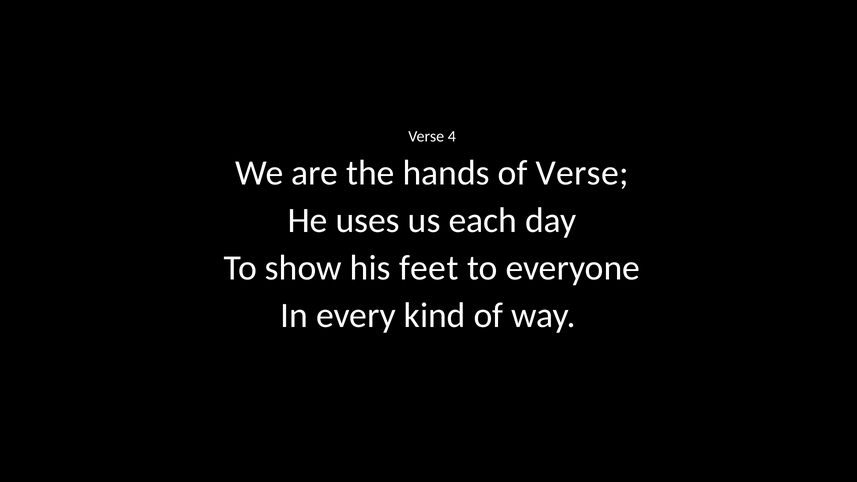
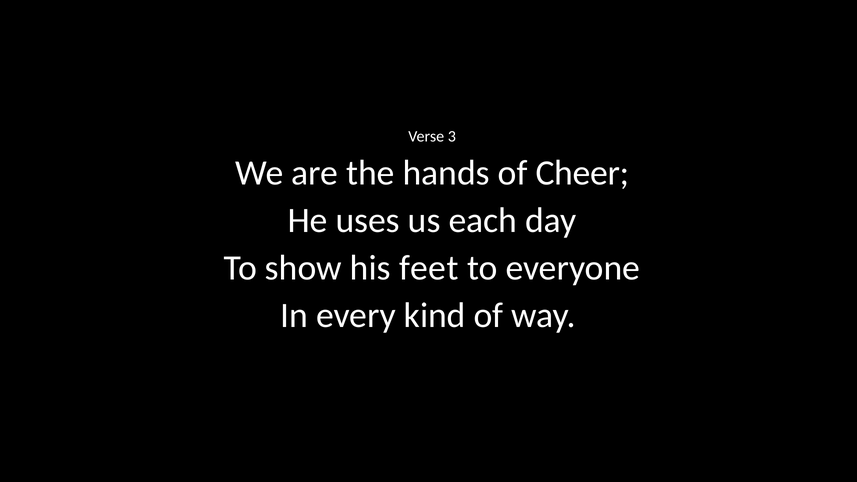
4: 4 -> 3 (452, 136)
of Verse: Verse -> Cheer (582, 173)
